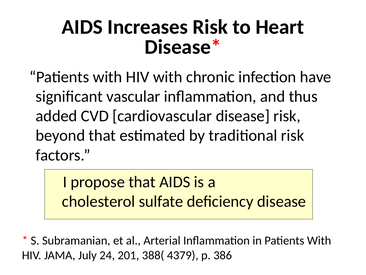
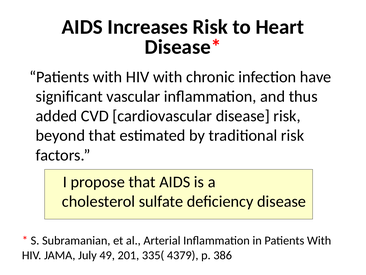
24: 24 -> 49 (107, 255)
388(: 388( -> 335( (153, 255)
